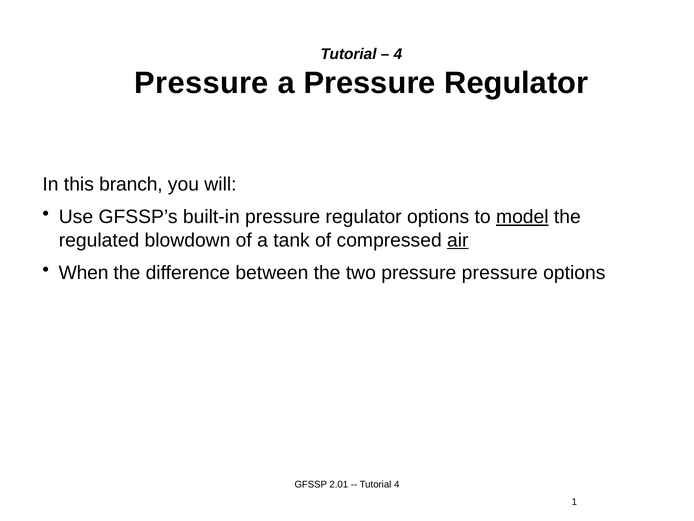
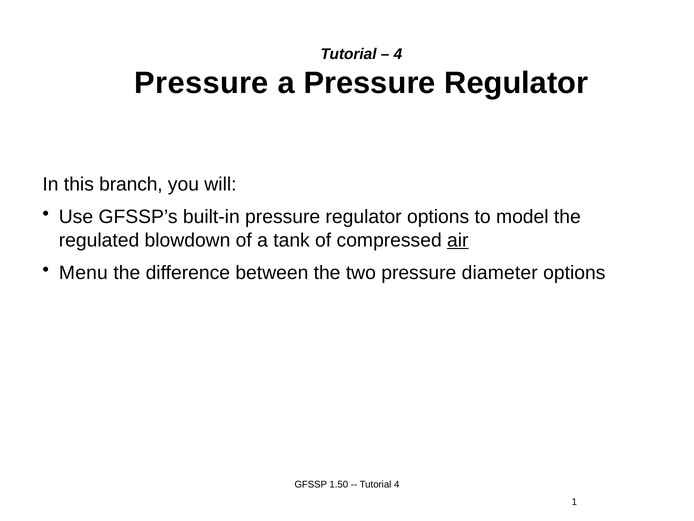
model underline: present -> none (522, 217)
When: When -> Menu (83, 273)
pressure pressure: pressure -> diameter (500, 273)
2.01: 2.01 -> 1.50 (339, 484)
